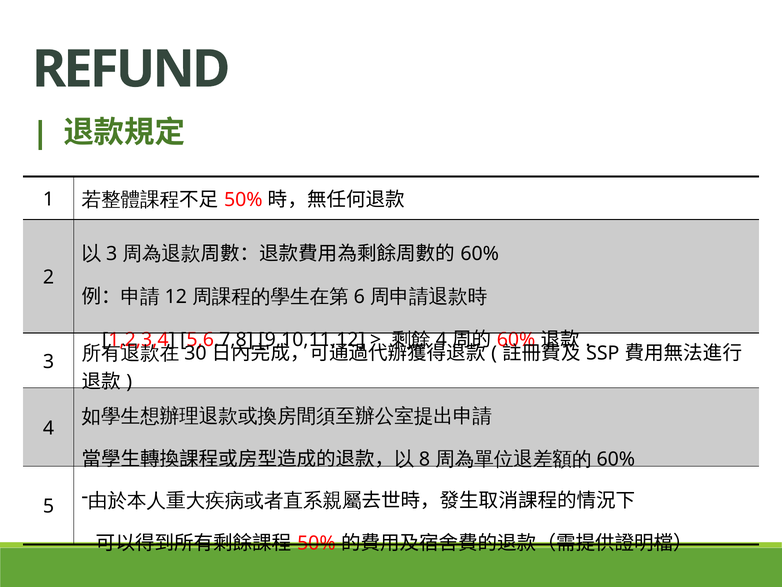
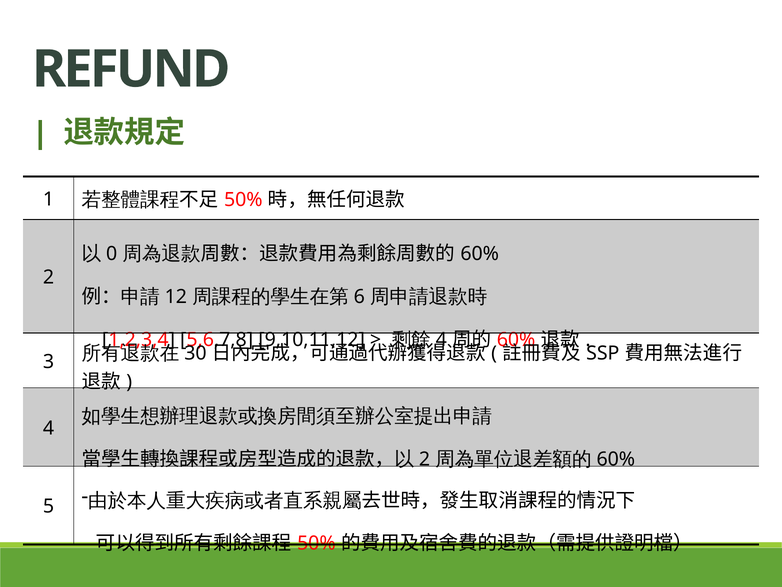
3: 3 -> 0 (112, 254)
8: 8 -> 2 (424, 459)
